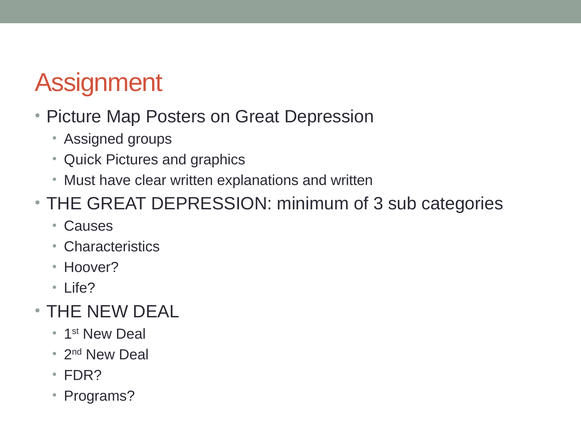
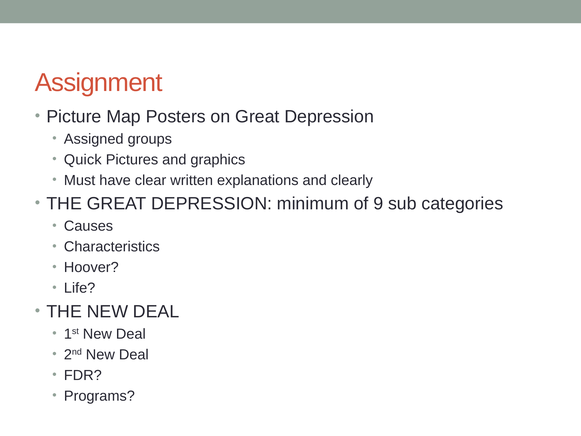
and written: written -> clearly (352, 180)
3: 3 -> 9 (378, 204)
